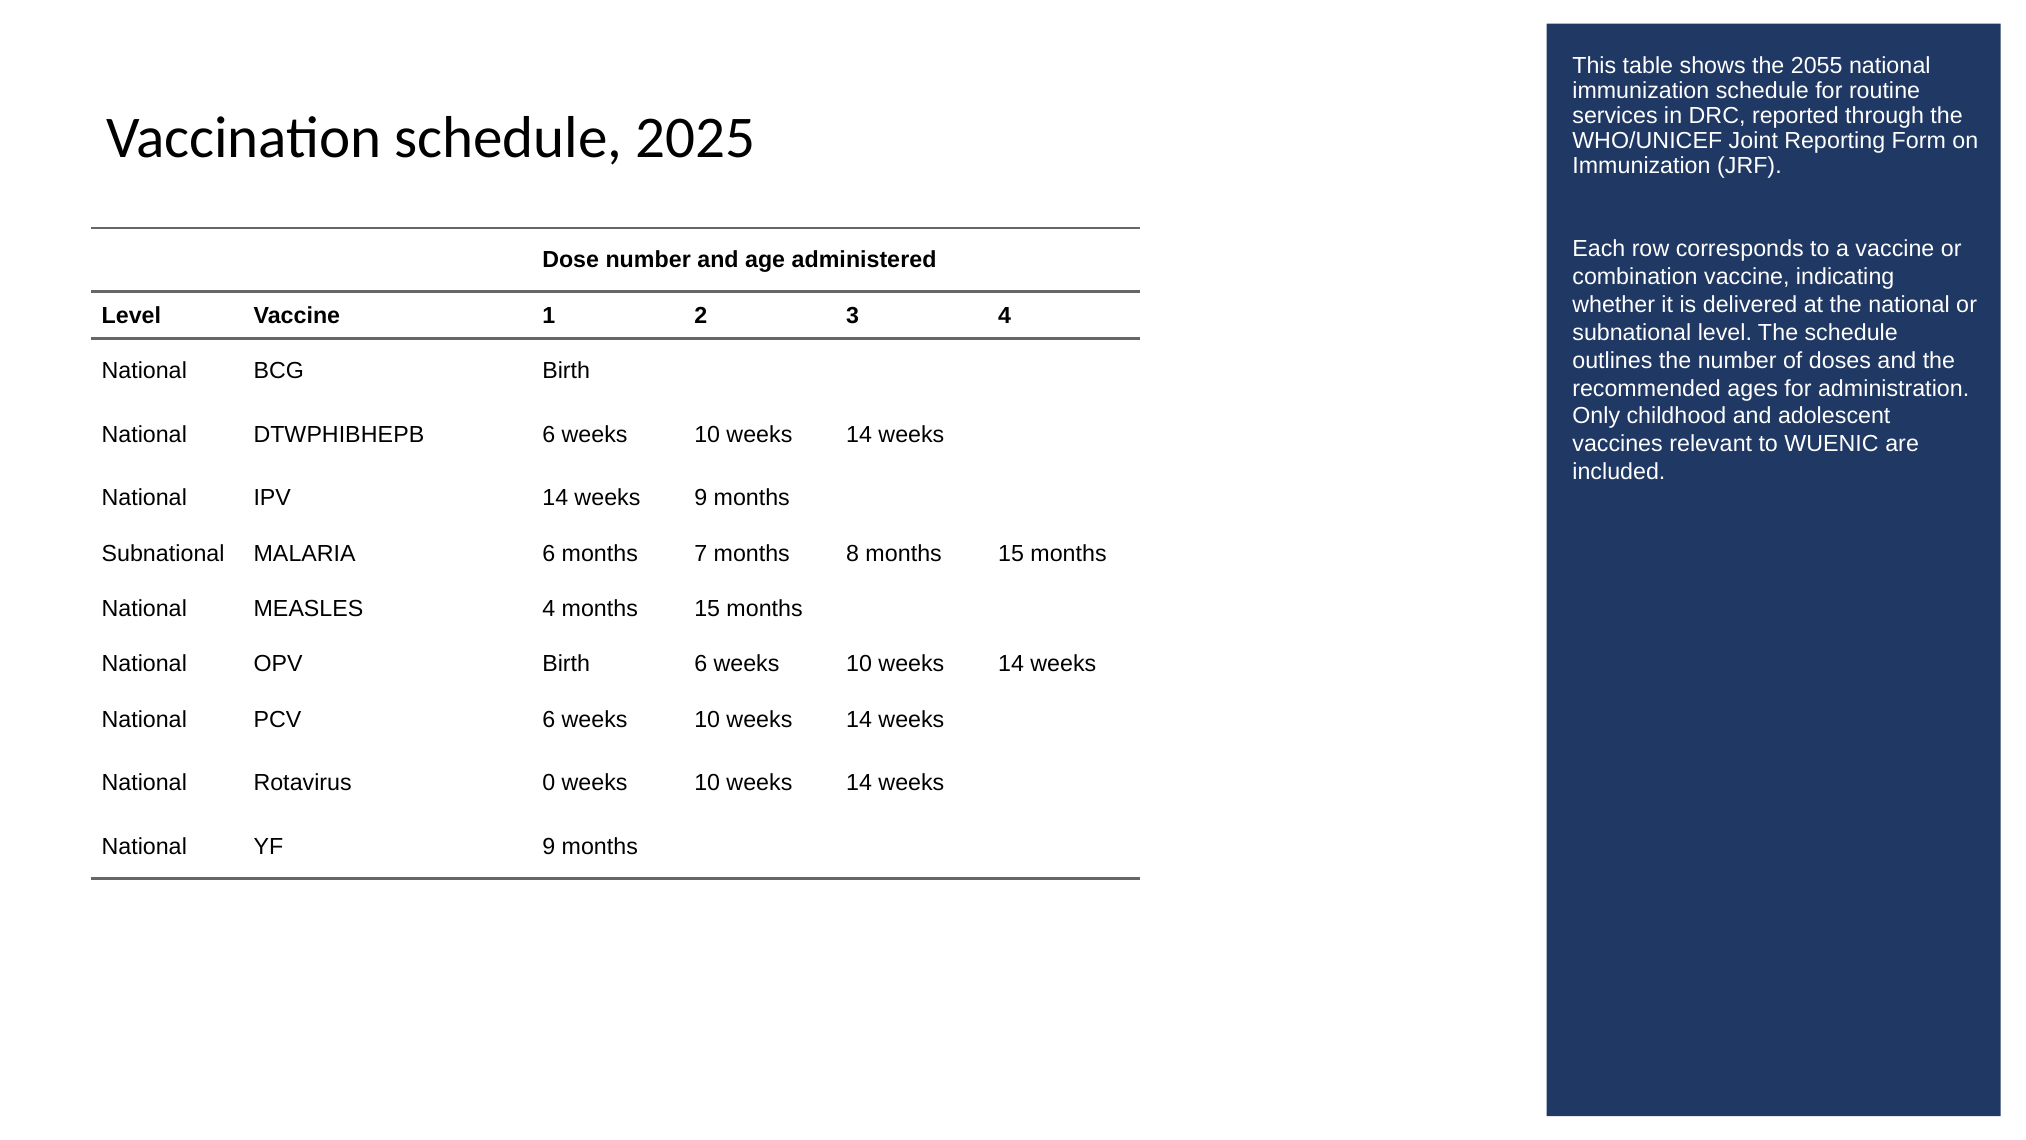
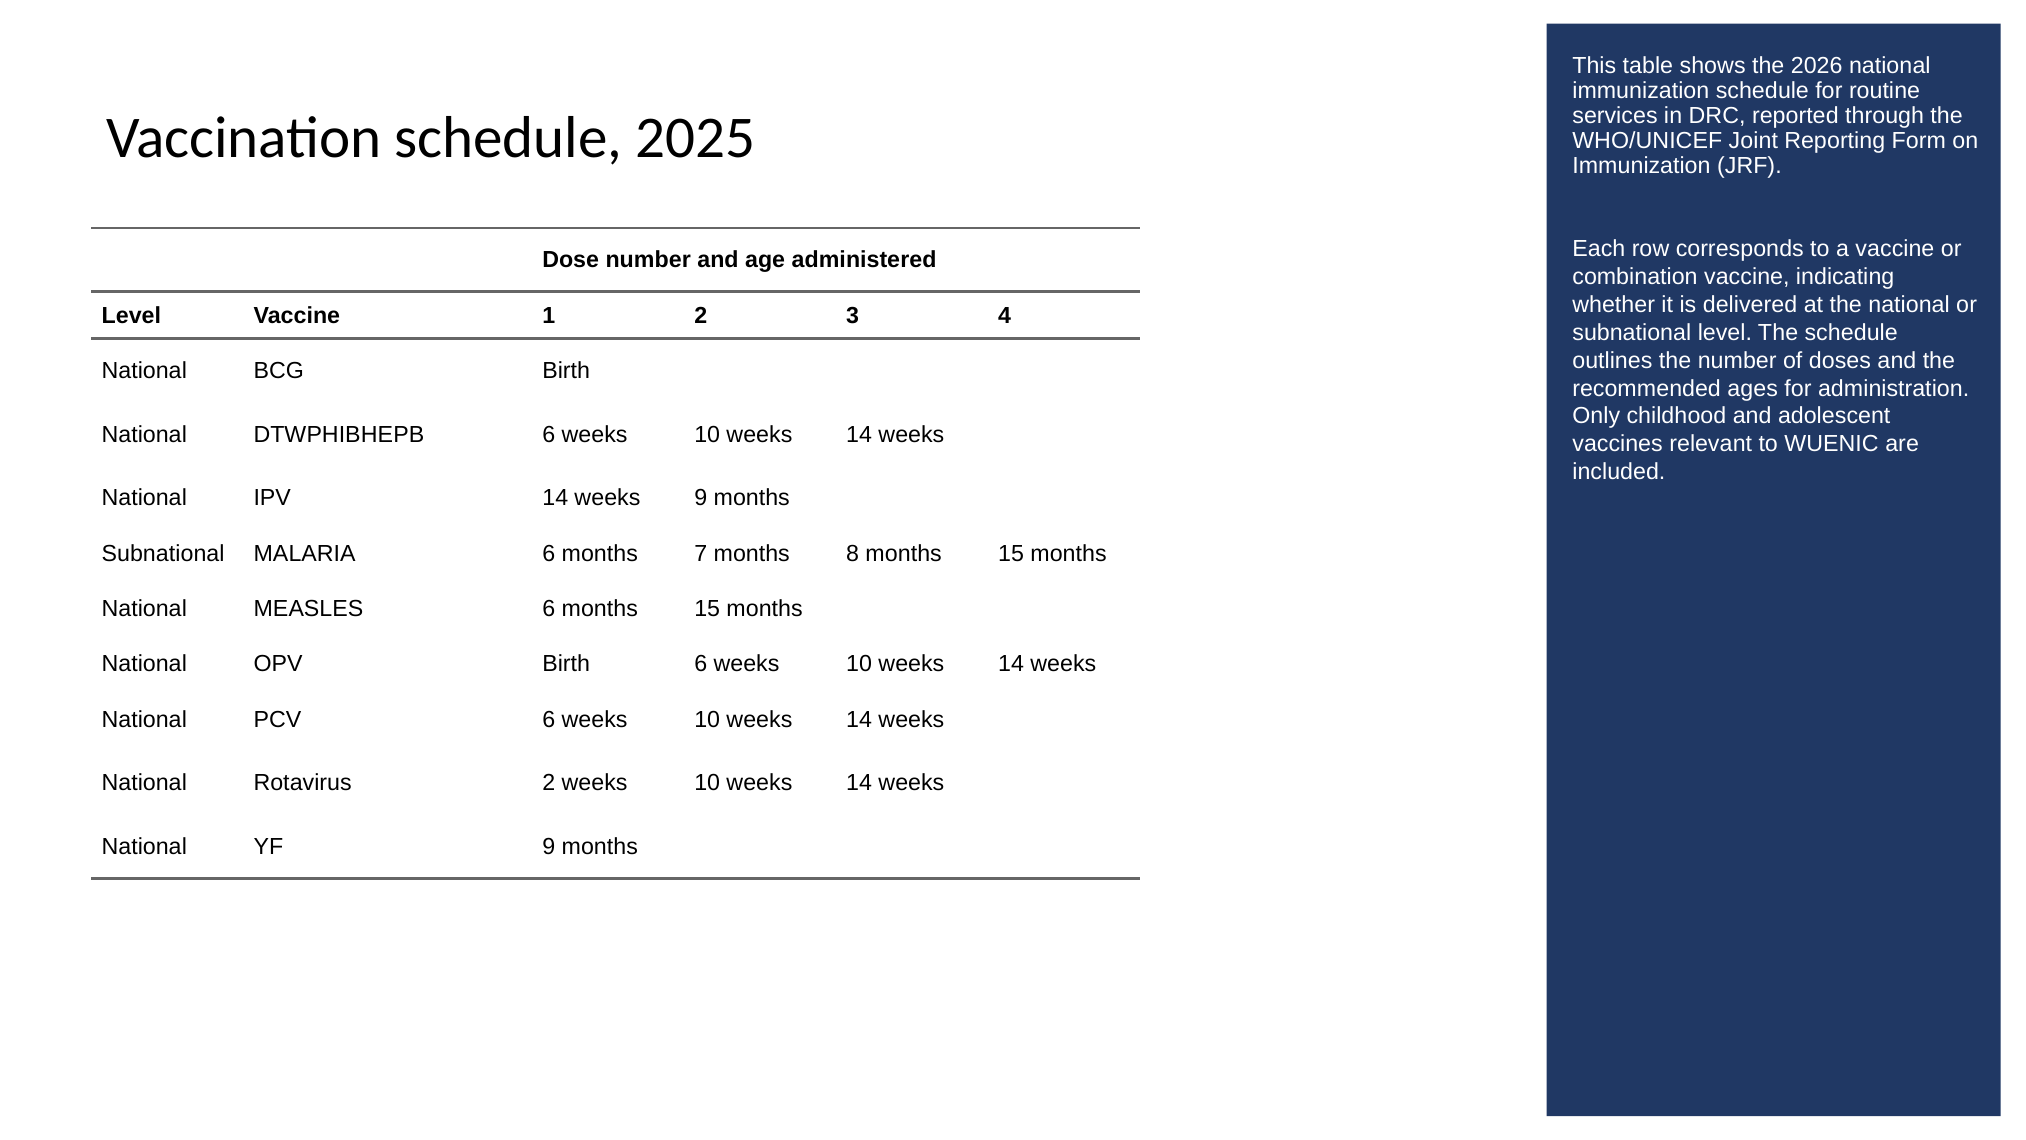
2055: 2055 -> 2026 (1817, 66)
MEASLES 4: 4 -> 6 (549, 609)
Rotavirus 0: 0 -> 2 (549, 783)
